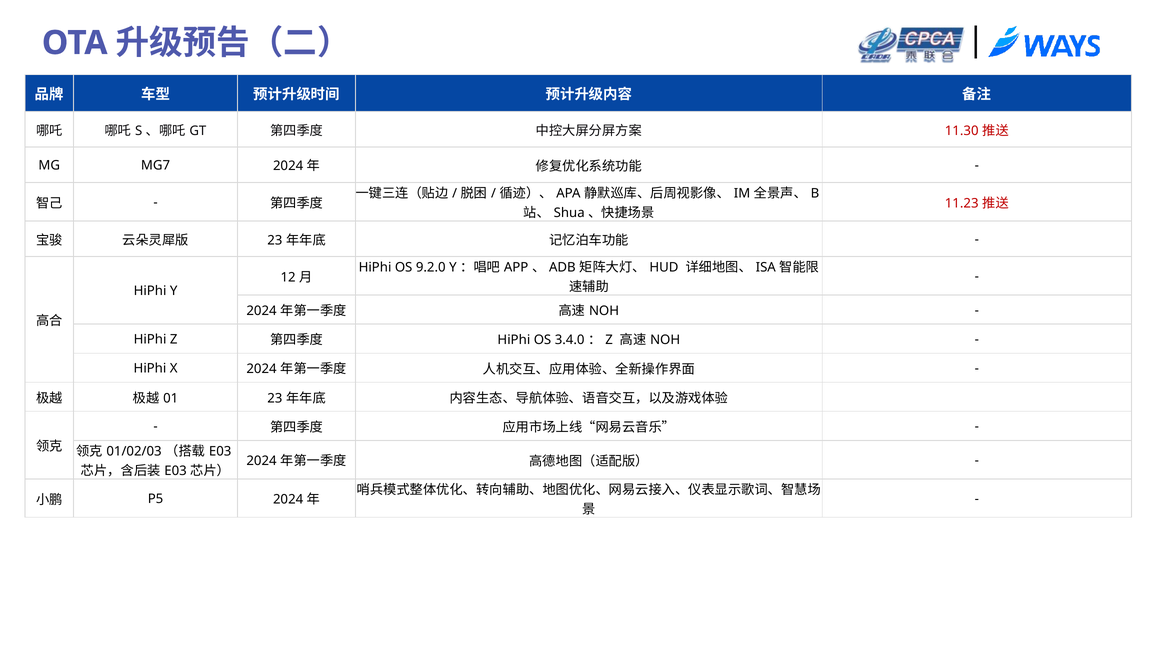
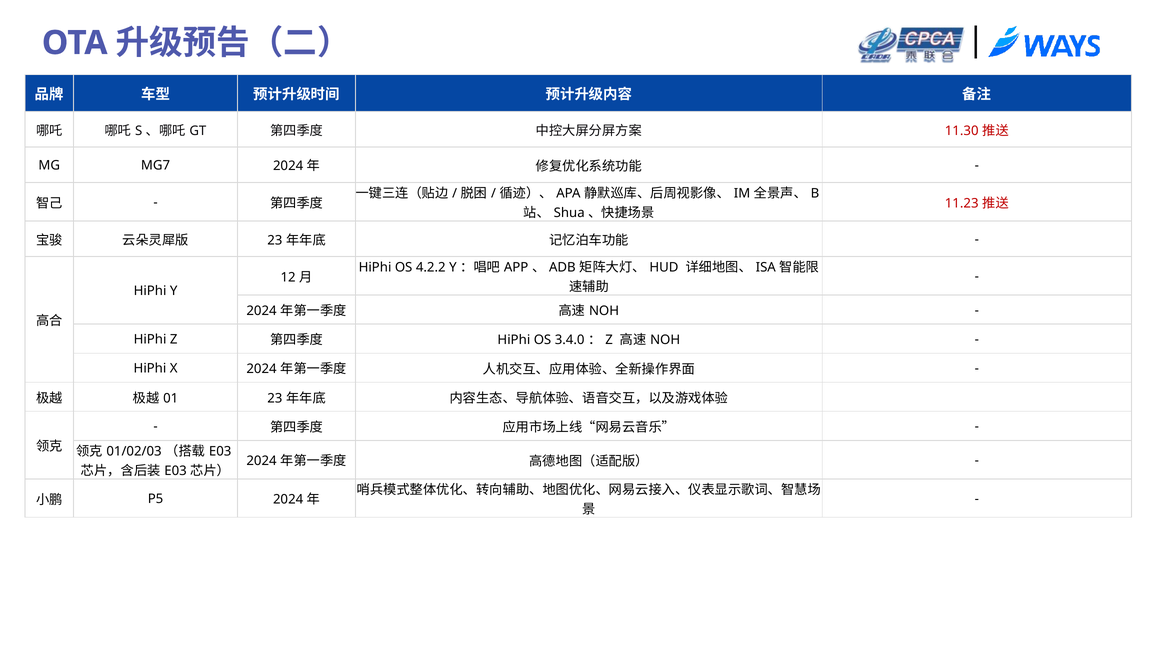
9.2.0: 9.2.0 -> 4.2.2 (431, 268)
